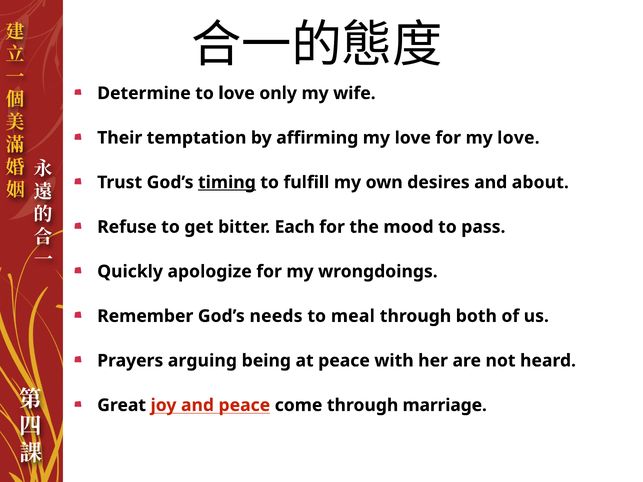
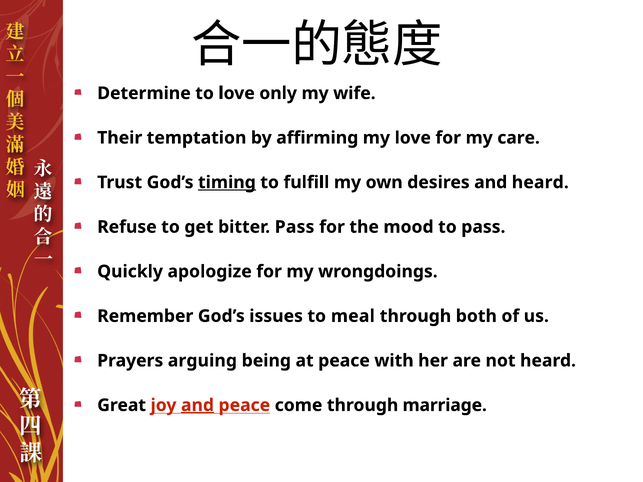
for my love: love -> care (519, 138)
and about: about -> heard (540, 182)
bitter Each: Each -> Pass (295, 227)
needs: needs -> issues (276, 316)
and underline: none -> present (197, 405)
